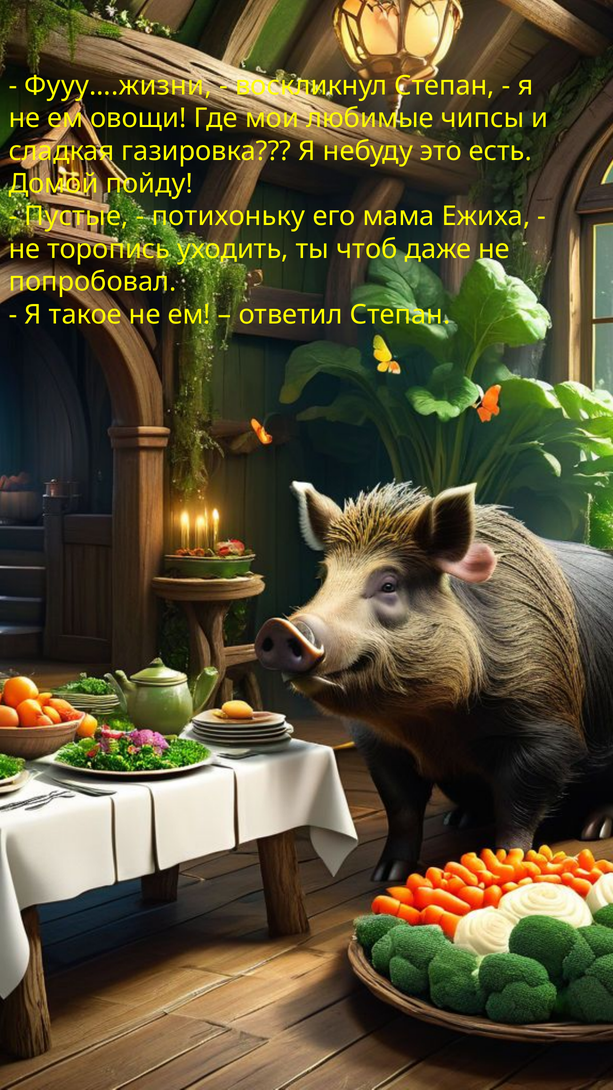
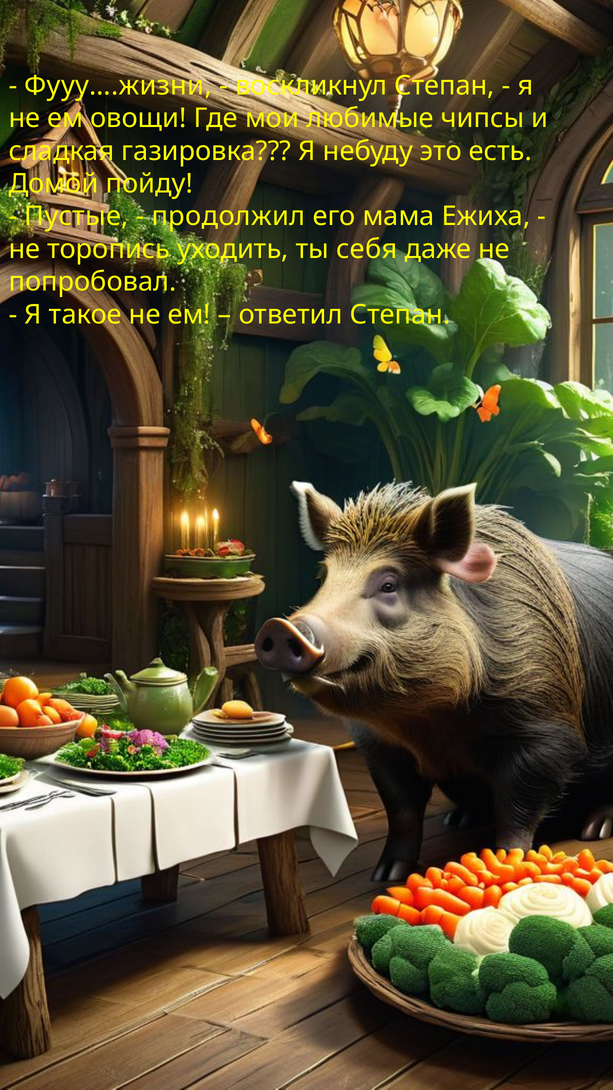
потихоньку: потихоньку -> продолжил (228, 216)
чтоб: чтоб -> себя (367, 249)
